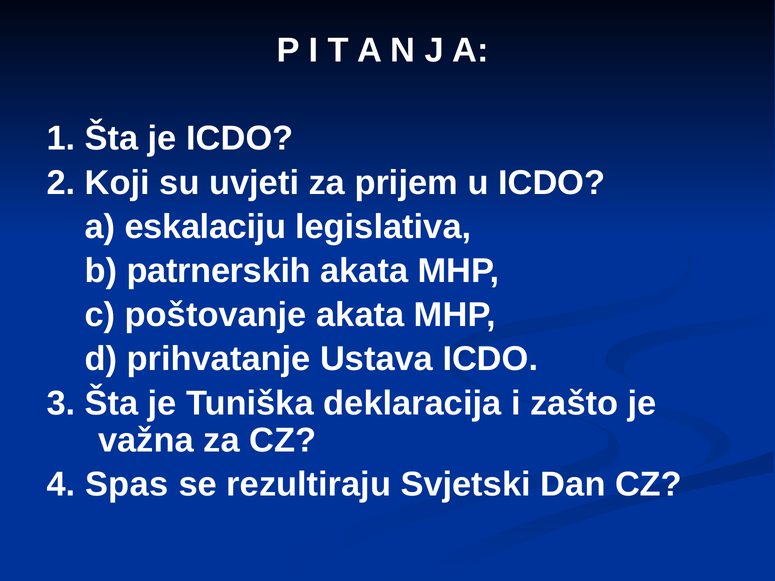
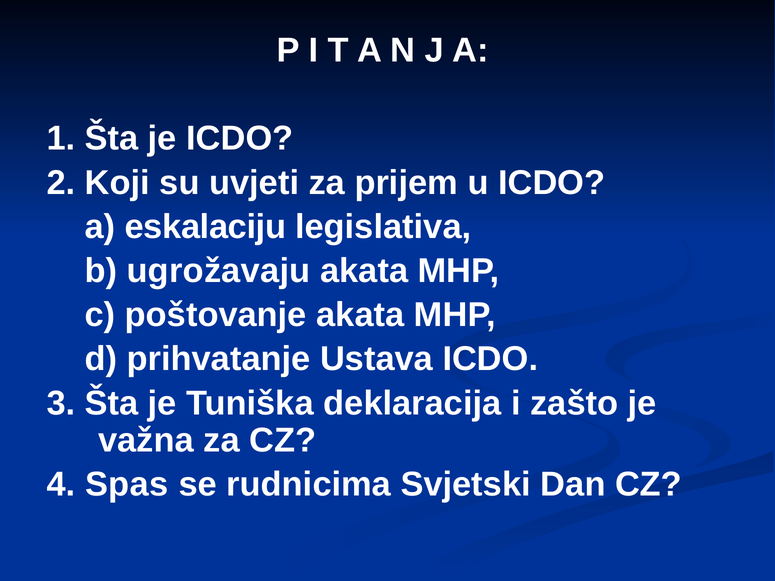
patrnerskih: patrnerskih -> ugrožavaju (219, 271)
rezultiraju: rezultiraju -> rudnicima (309, 485)
